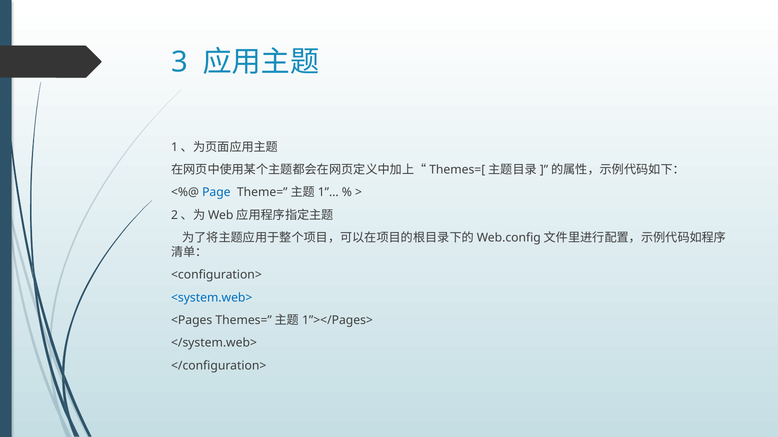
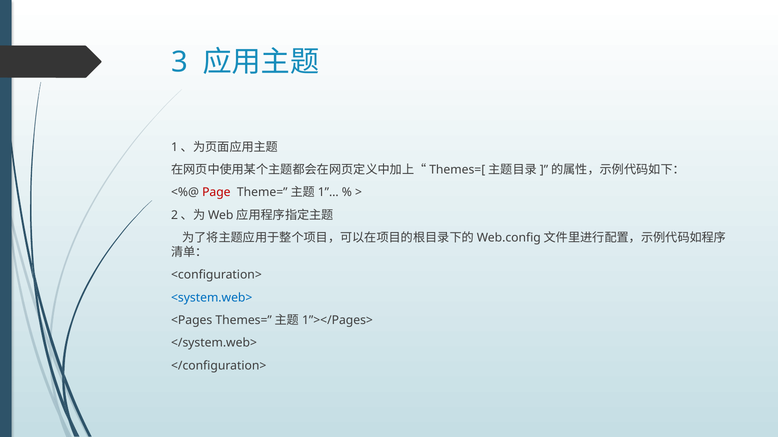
Page colour: blue -> red (216, 193)
